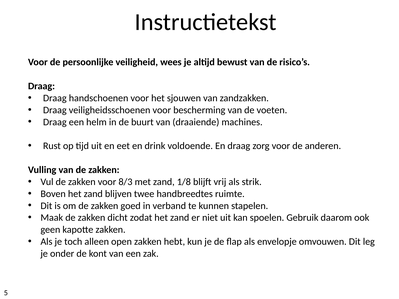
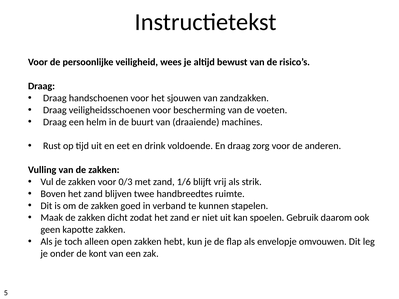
8/3: 8/3 -> 0/3 (125, 182)
1/8: 1/8 -> 1/6 (184, 182)
